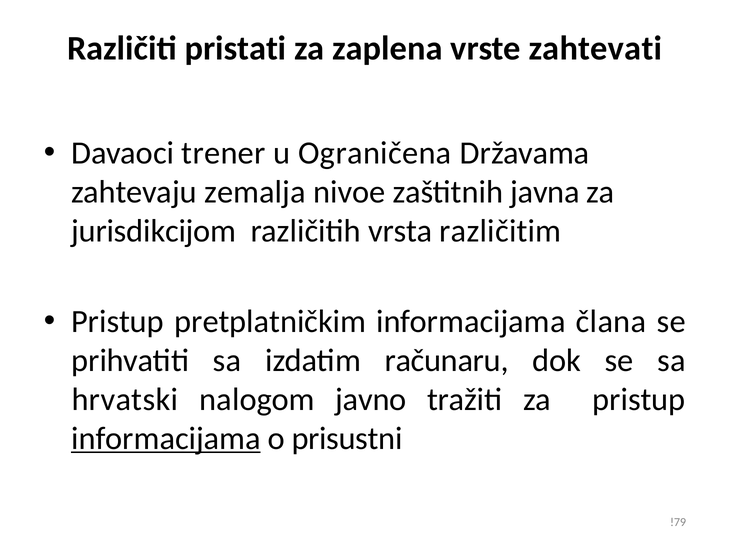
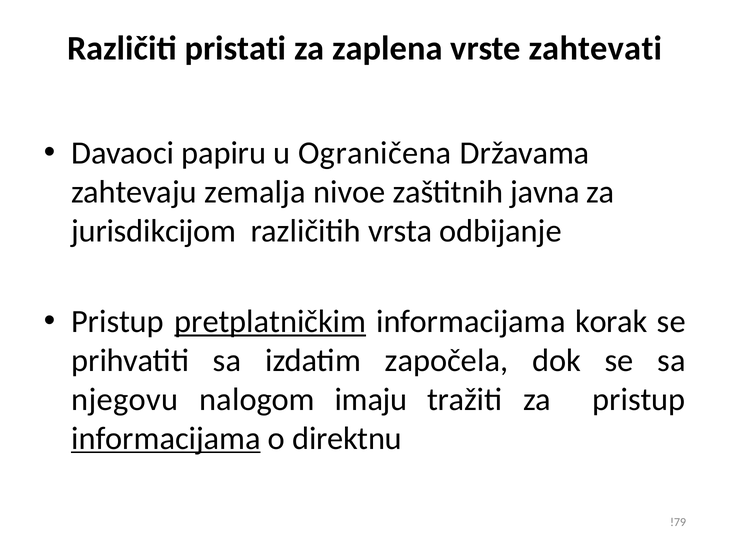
trener: trener -> papiru (224, 153)
različitim: različitim -> odbijanje (501, 231)
pretplatničkim underline: none -> present (270, 322)
člana: člana -> korak (611, 322)
računaru: računaru -> započela (446, 361)
hrvatski: hrvatski -> njegovu (125, 400)
javno: javno -> imaju (371, 400)
prisustni: prisustni -> direktnu (347, 439)
